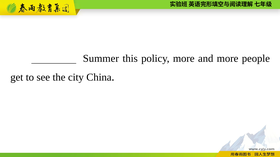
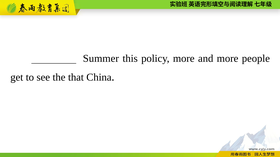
city: city -> that (76, 77)
